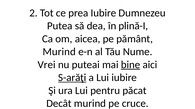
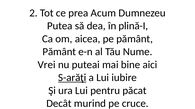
prea Iubire: Iubire -> Acum (103, 13)
Murind: Murind -> Pământ (59, 52)
bine underline: present -> none (131, 65)
